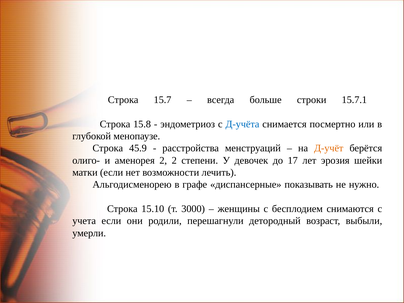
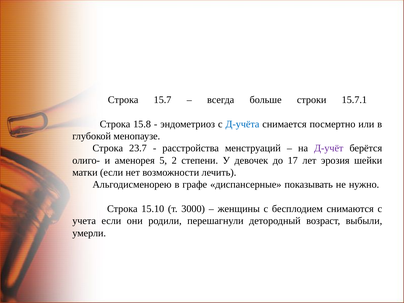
45.9: 45.9 -> 23.7 (138, 148)
Д-учёт colour: orange -> purple (329, 148)
аменорея 2: 2 -> 5 (163, 160)
